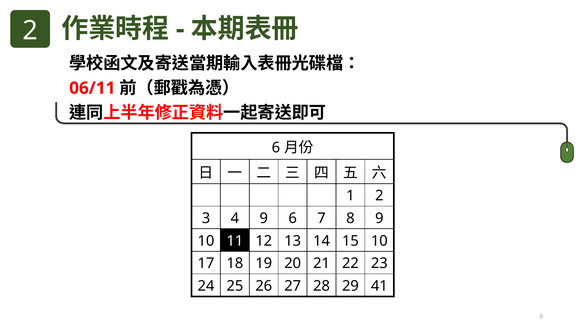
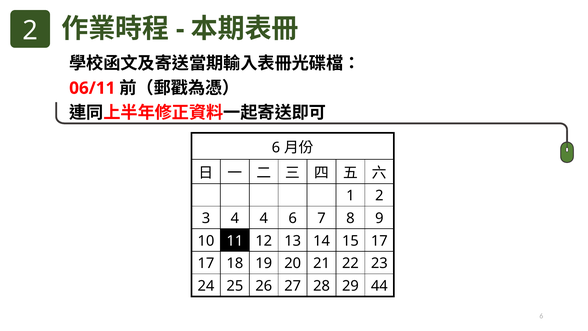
4 9: 9 -> 4 (264, 218)
15 10: 10 -> 17 (379, 241)
41: 41 -> 44 (379, 286)
